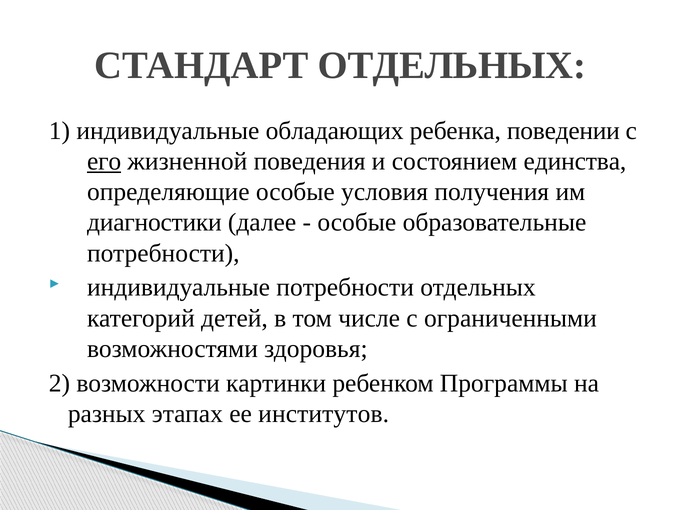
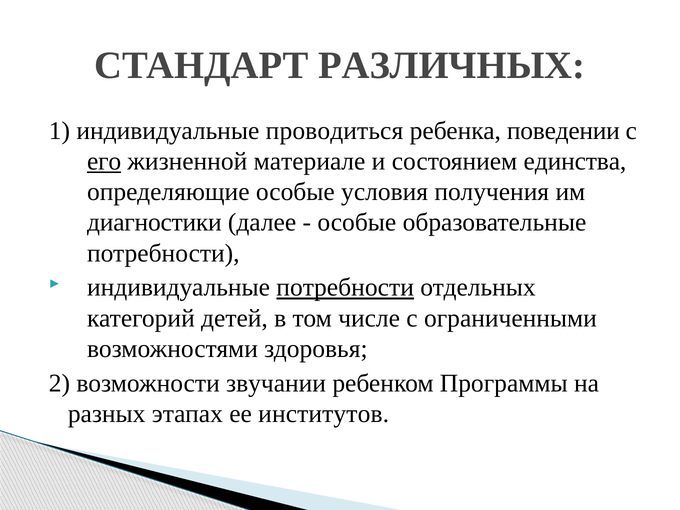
СТАНДАРТ ОТДЕЛЬНЫХ: ОТДЕЛЬНЫХ -> РАЗЛИЧНЫХ (452, 66)
обладающих: обладающих -> проводиться (334, 131)
поведения: поведения -> материале (310, 161)
потребности underline: none -> present (345, 288)
картинки: картинки -> звучании (276, 383)
